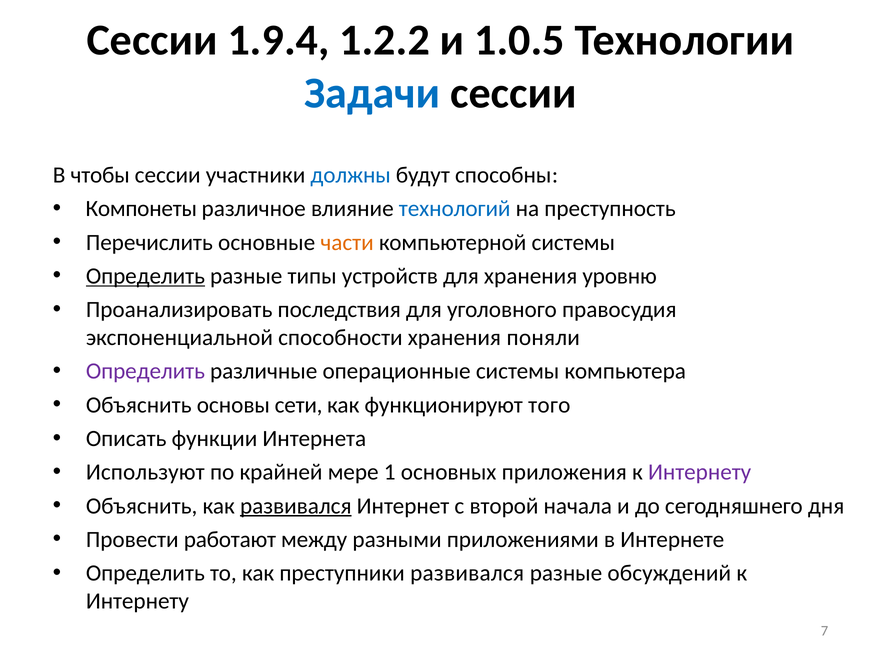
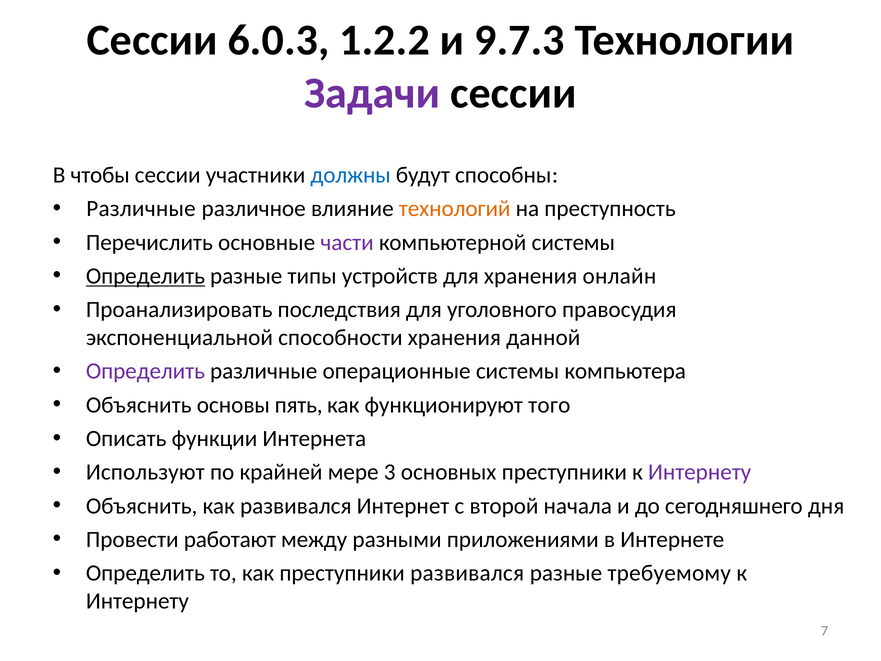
1.9.4: 1.9.4 -> 6.0.3 (279, 40)
1.0.5: 1.0.5 -> 9.7.3 (519, 40)
Задачи colour: blue -> purple (372, 93)
Компонеты: Компонеты -> Различные (141, 209)
технологий colour: blue -> orange (455, 209)
части colour: orange -> purple (347, 242)
уровню: уровню -> онлайн (619, 276)
поняли: поняли -> данной (543, 337)
сети: сети -> пять (299, 405)
1: 1 -> 3 (390, 472)
основных приложения: приложения -> преступники (564, 472)
развивался underline: present -> none (296, 506)
обсуждений: обсуждений -> требуемому (669, 573)
